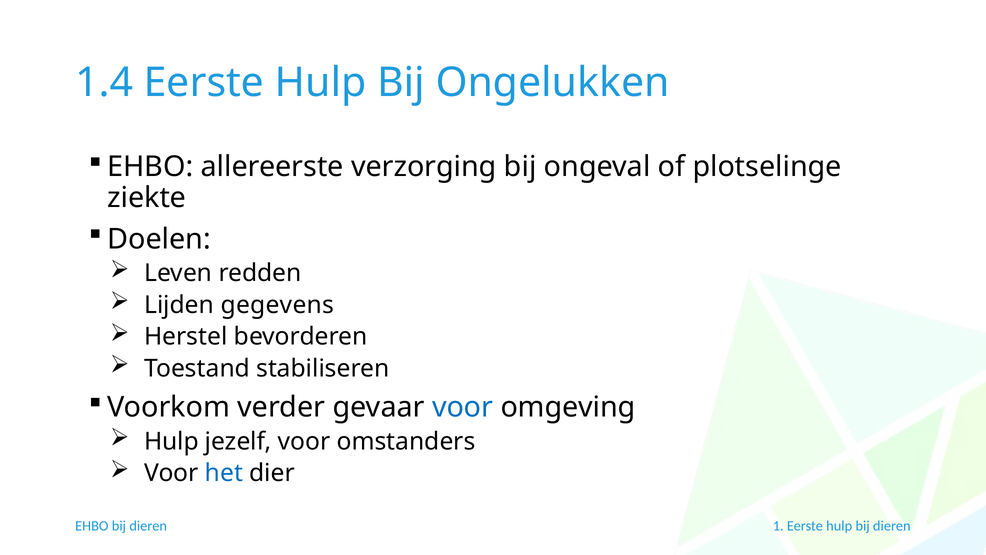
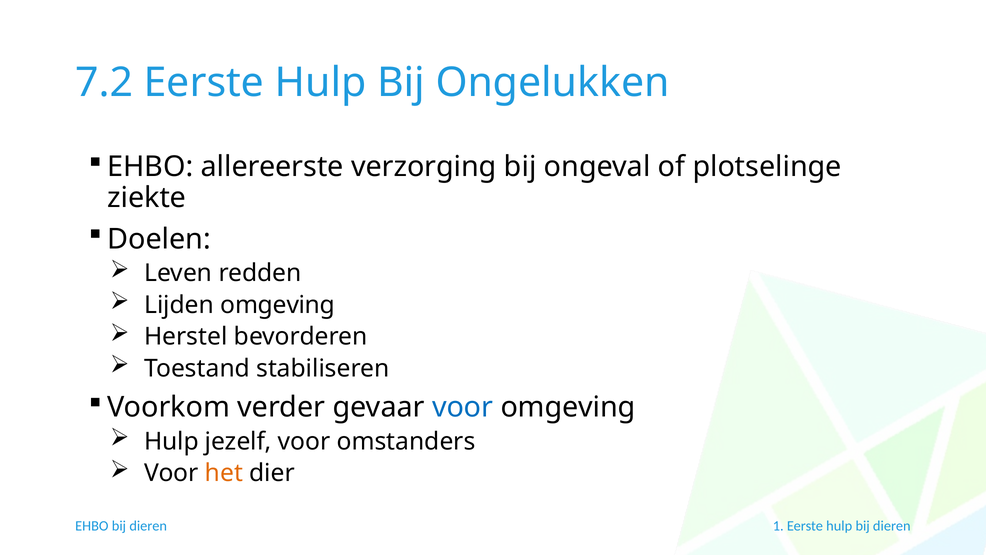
1.4: 1.4 -> 7.2 (104, 83)
Lijden gegevens: gegevens -> omgeving (278, 305)
het colour: blue -> orange (224, 473)
